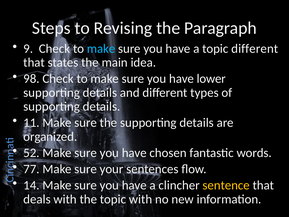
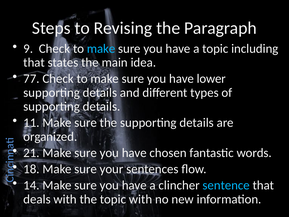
topic different: different -> including (255, 49)
98: 98 -> 77 (31, 79)
52: 52 -> 21 (31, 153)
77: 77 -> 18 (31, 169)
sentence colour: yellow -> light blue (226, 185)
